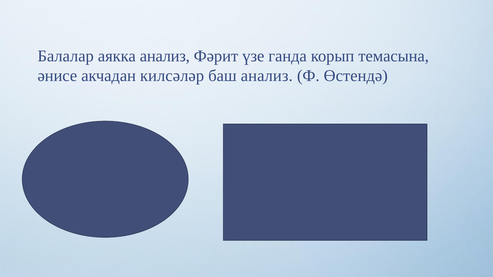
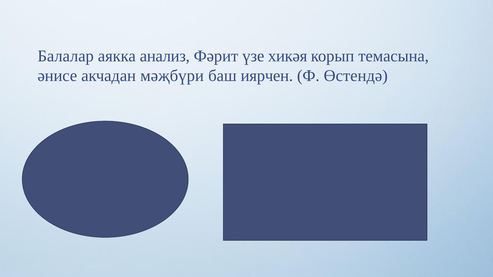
ганда: ганда -> хикәя (288, 56)
килсәләр: килсәләр -> мәҗбүри (172, 76)
баш анализ: анализ -> иярчен (267, 76)
